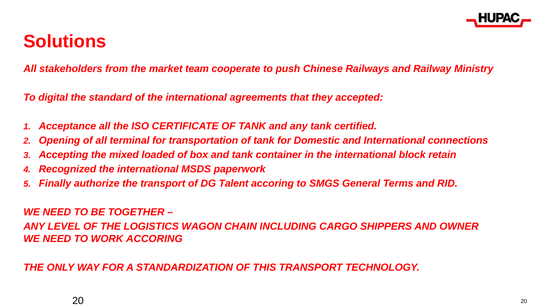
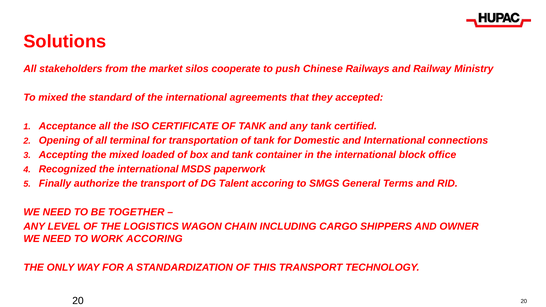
team: team -> silos (197, 69)
To digital: digital -> mixed (53, 98)
retain: retain -> office (442, 155)
